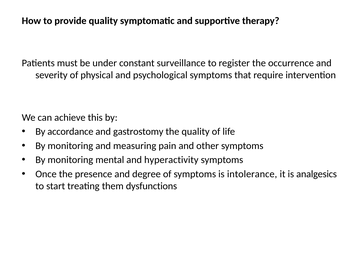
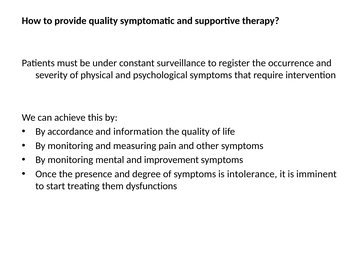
gastrostomy: gastrostomy -> information (138, 132)
hyperactivity: hyperactivity -> improvement (171, 160)
analgesics: analgesics -> imminent (316, 174)
